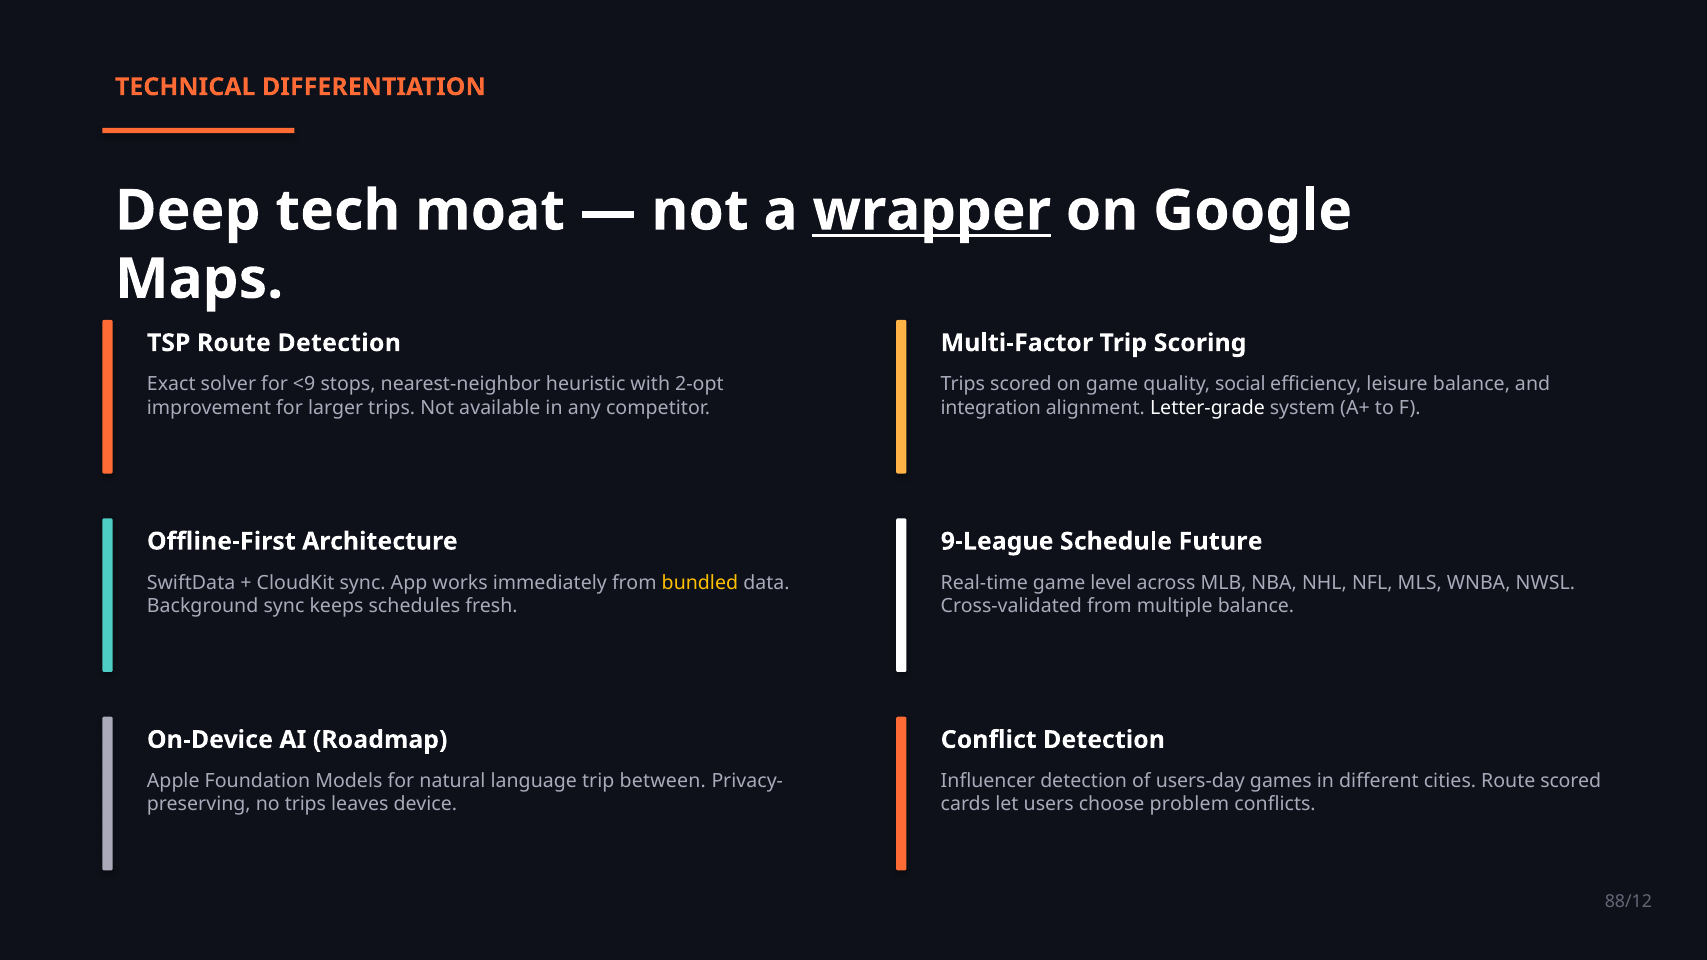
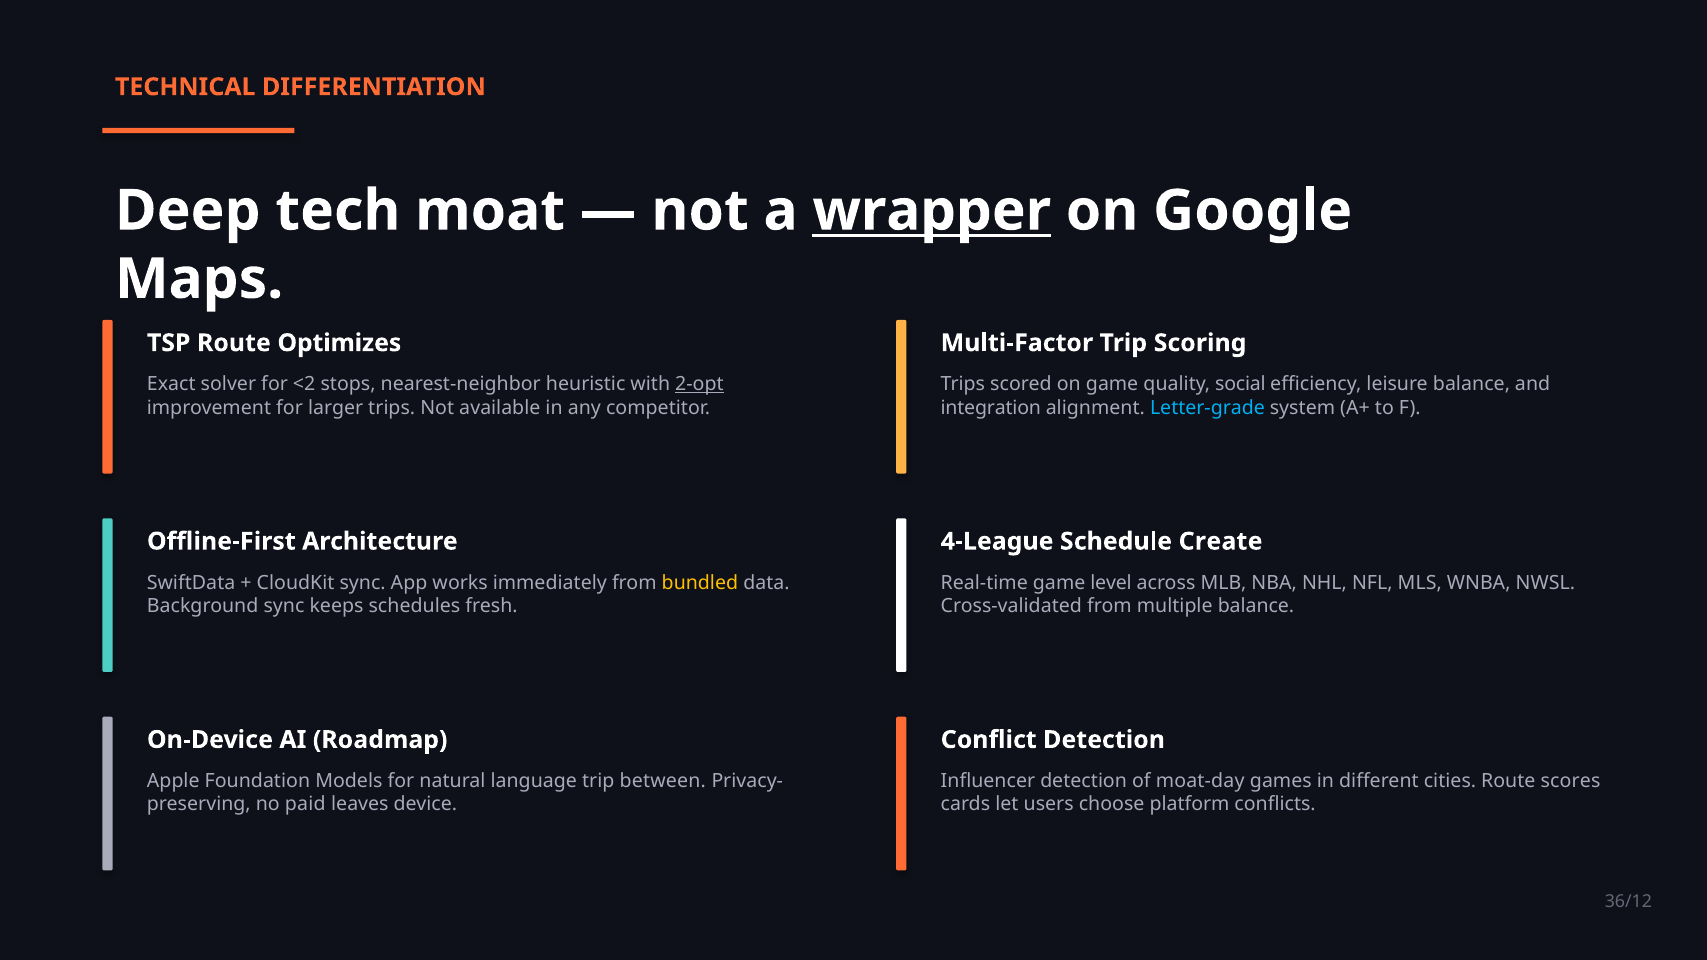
Route Detection: Detection -> Optimizes (339, 343)
<9: <9 -> <2 (304, 384)
2-opt underline: none -> present (699, 384)
Letter-grade colour: white -> light blue (1207, 408)
9-League: 9-League -> 4-League (997, 541)
Future: Future -> Create (1221, 541)
users-day: users-day -> moat-day (1200, 781)
Route scored: scored -> scores (1571, 781)
no trips: trips -> paid (305, 805)
problem: problem -> platform (1190, 805)
88/12: 88/12 -> 36/12 (1628, 902)
